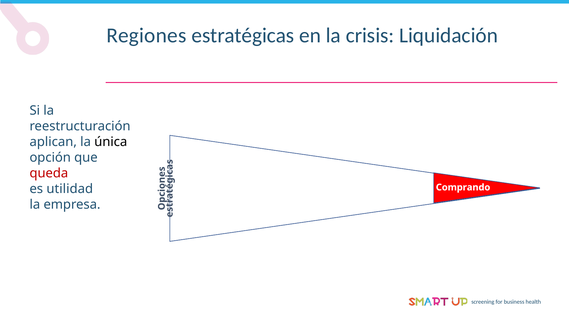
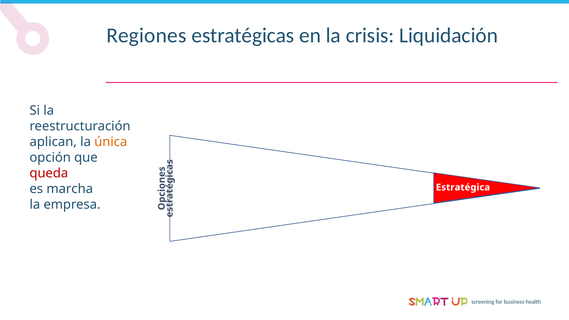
única colour: black -> orange (111, 142)
utilidad: utilidad -> marcha (70, 189)
Comprando: Comprando -> Estratégica (463, 187)
